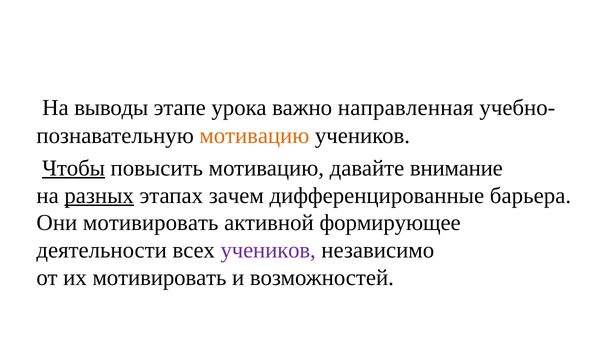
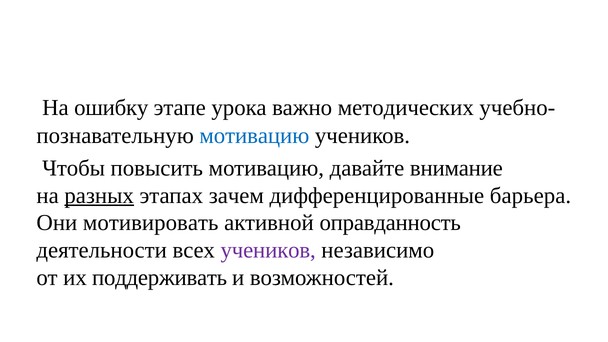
выводы: выводы -> ошибку (111, 108)
направленная: направленная -> методических (406, 108)
мотивацию colour: orange -> blue (254, 136)
Чтобы underline: present -> none (74, 168)
формирующее: формирующее -> оправданность (390, 223)
их мотивировать: мотивировать -> поддерживать (160, 278)
